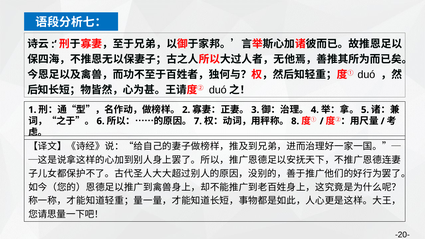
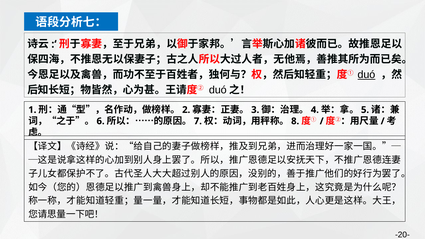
duó underline: none -> present (366, 75)
